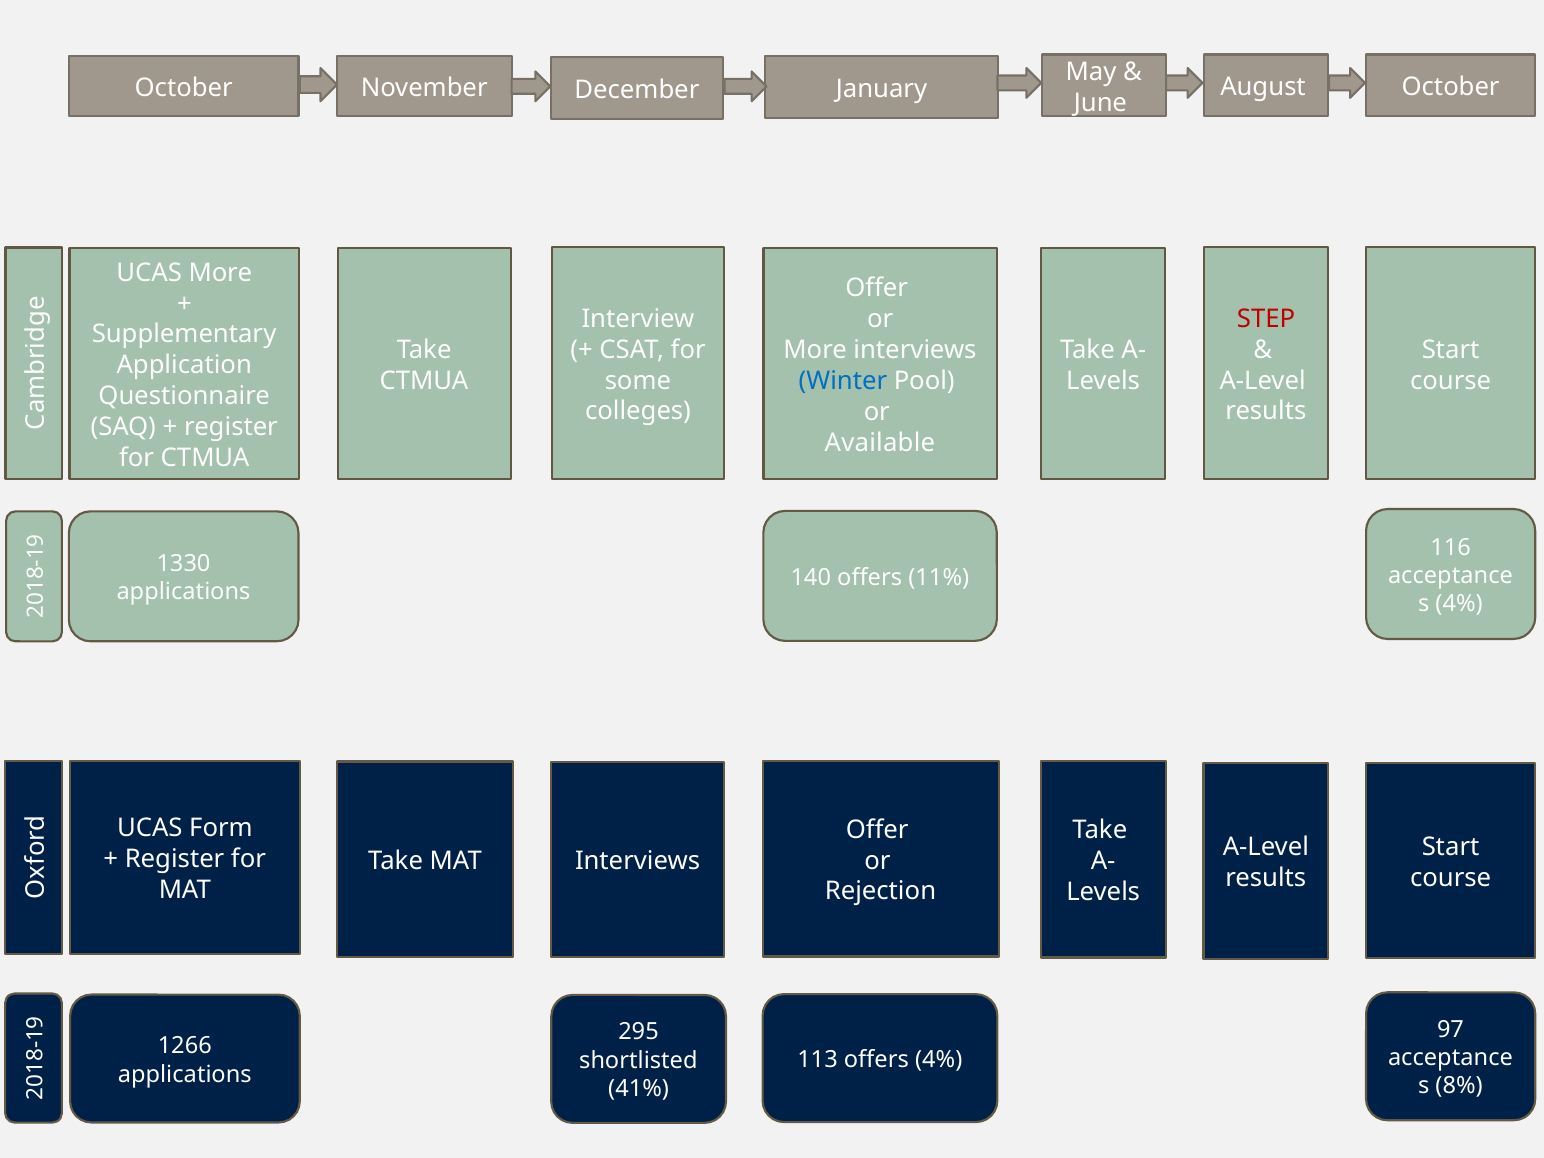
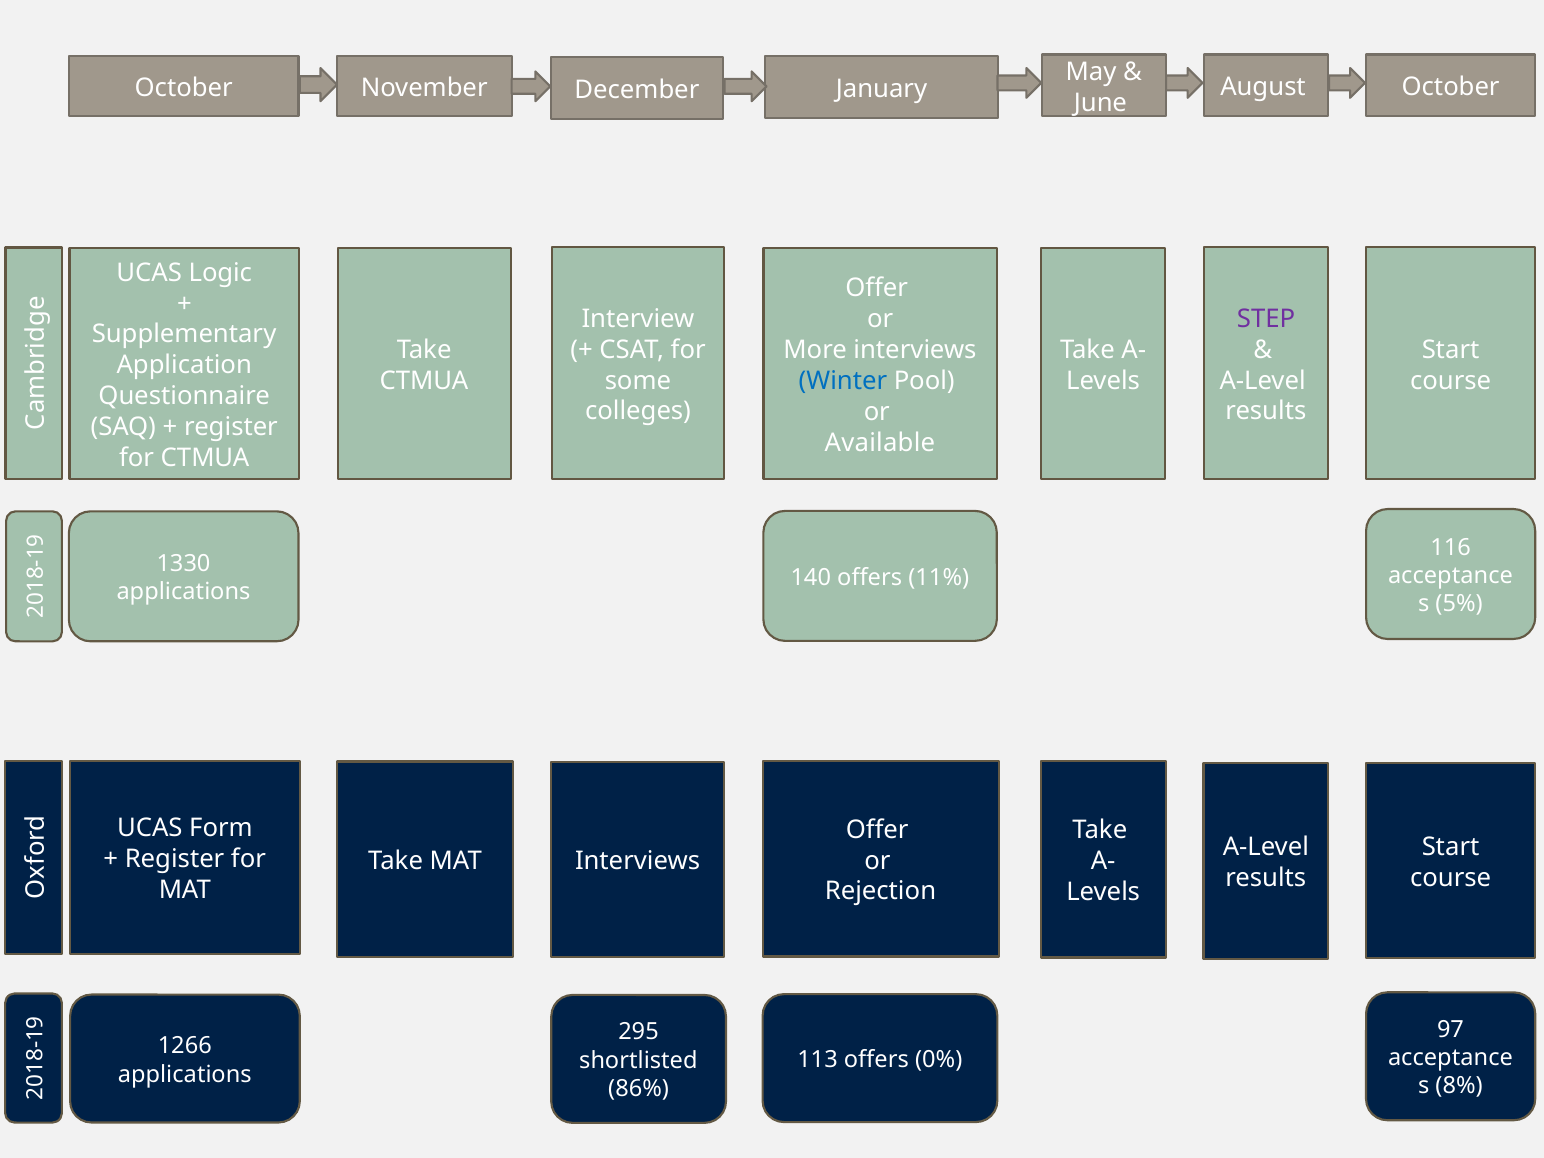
UCAS More: More -> Logic (220, 273)
STEP colour: red -> purple (1266, 319)
4%: 4% -> 5% (1459, 604)
offers 4%: 4% -> 0% (939, 1060)
41%: 41% -> 86% (639, 1089)
